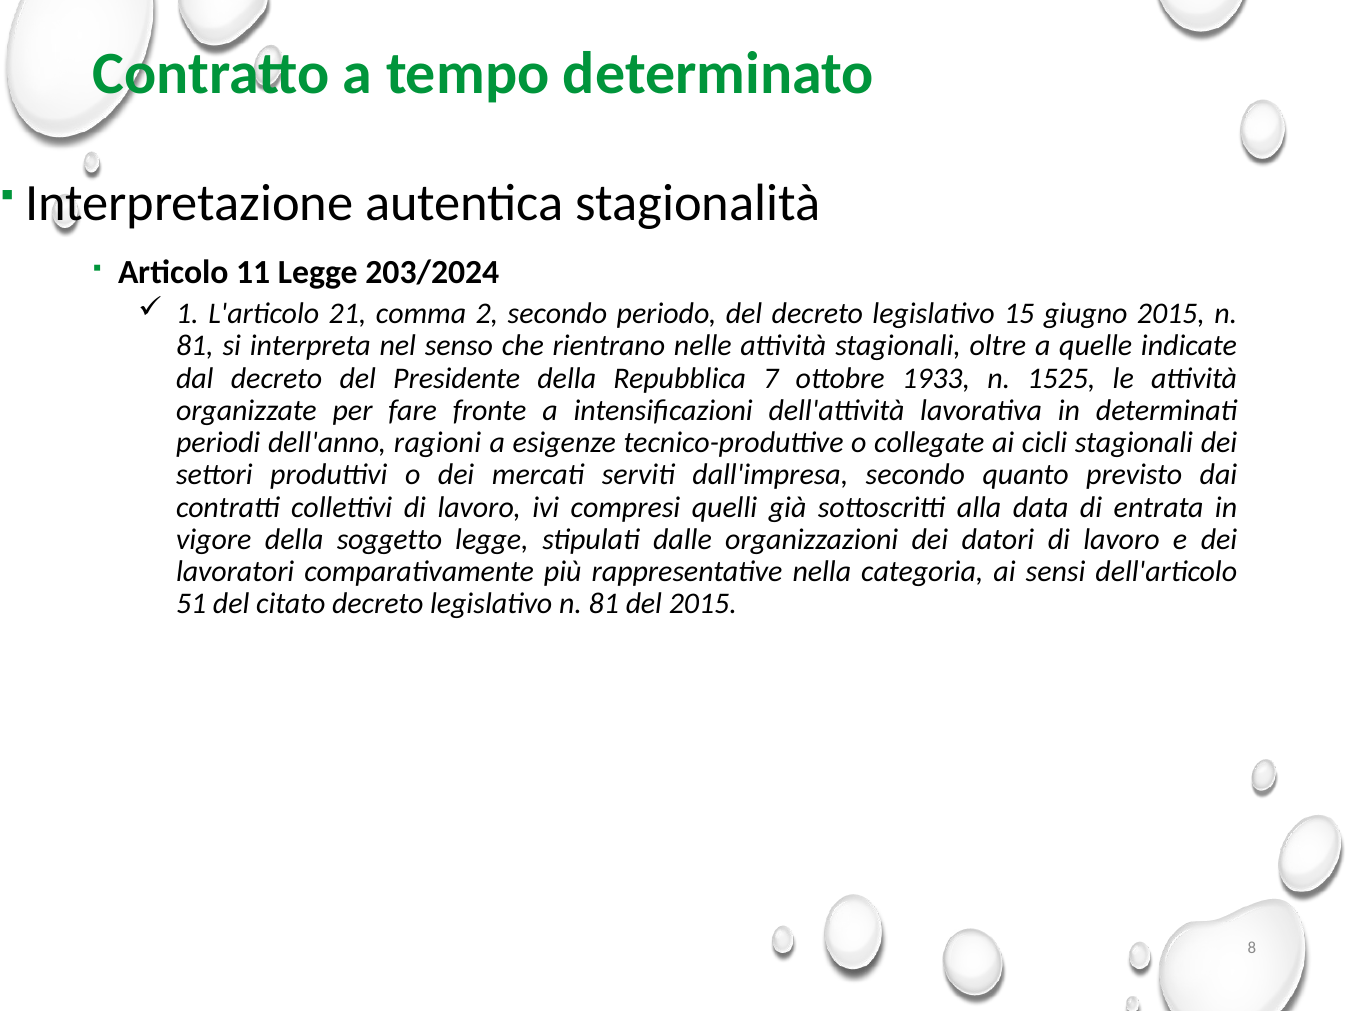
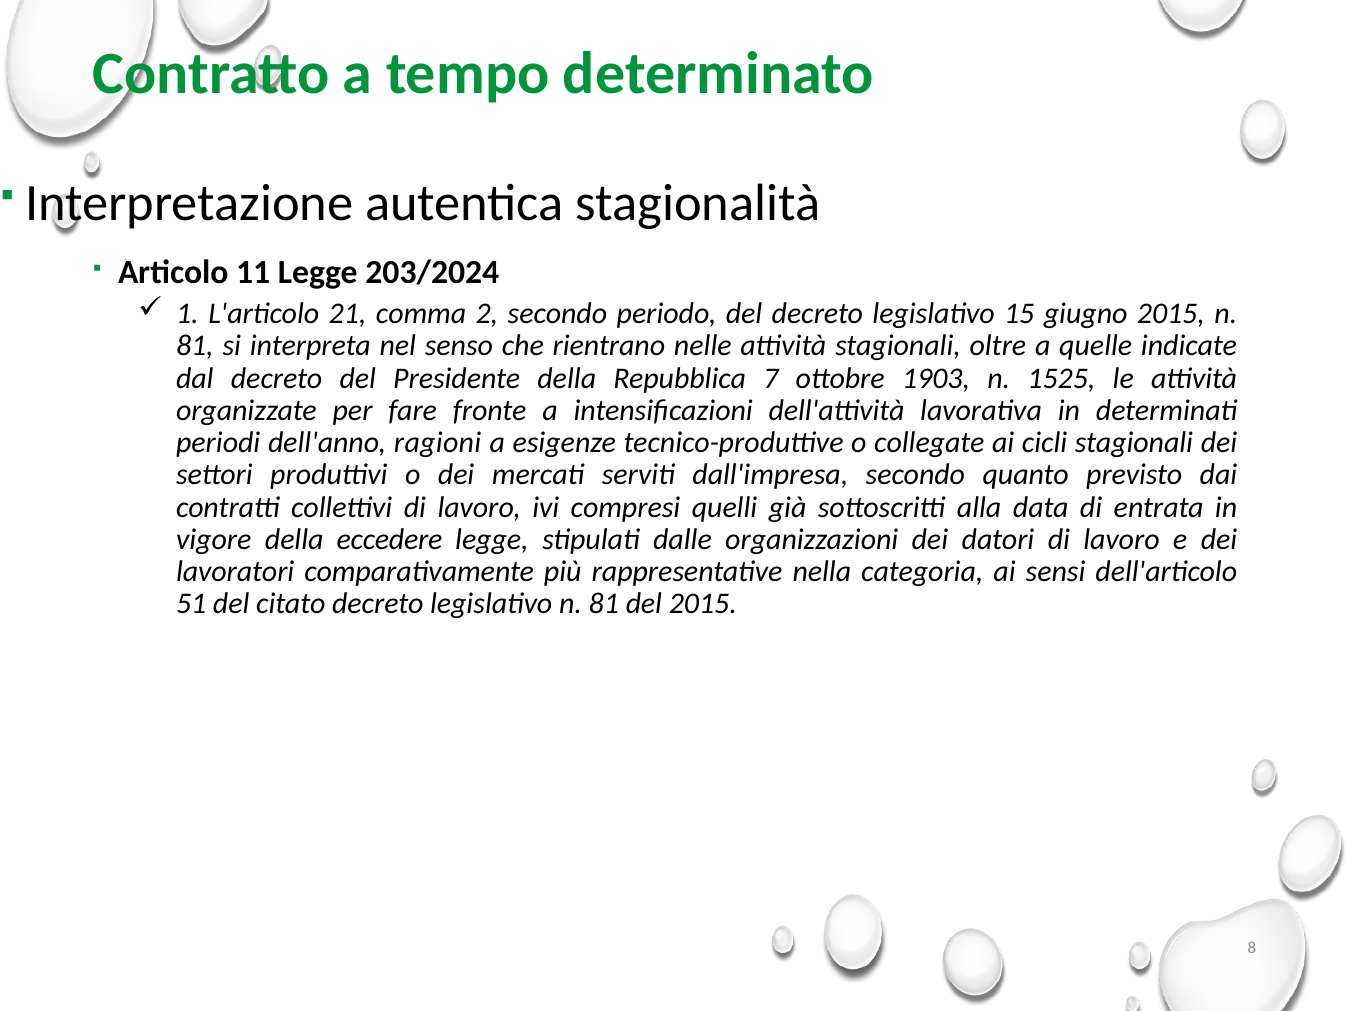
1933: 1933 -> 1903 (936, 378)
soggetto: soggetto -> eccedere (389, 540)
